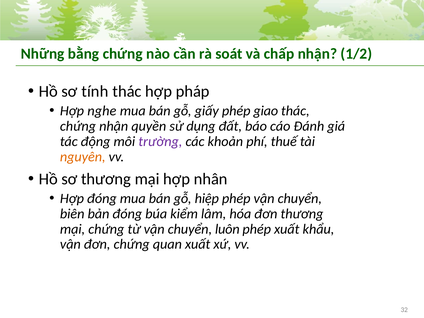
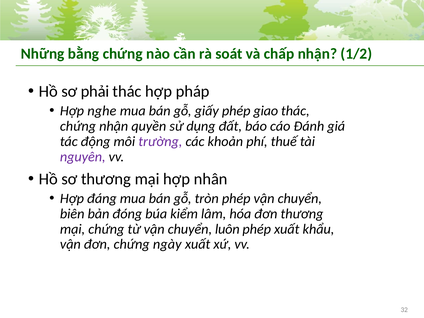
tính: tính -> phải (95, 91)
nguyên colour: orange -> purple (83, 157)
Hợp đóng: đóng -> đáng (102, 199)
hiệp: hiệp -> tròn (207, 199)
quan: quan -> ngày (167, 244)
